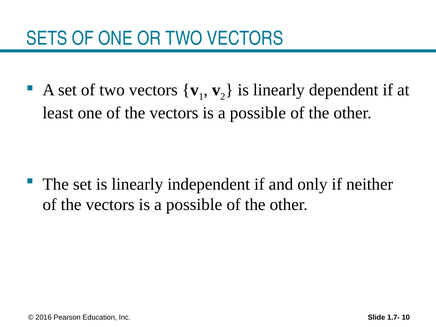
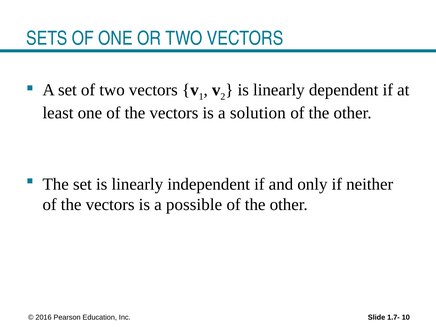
possible: possible -> solution (258, 113)
